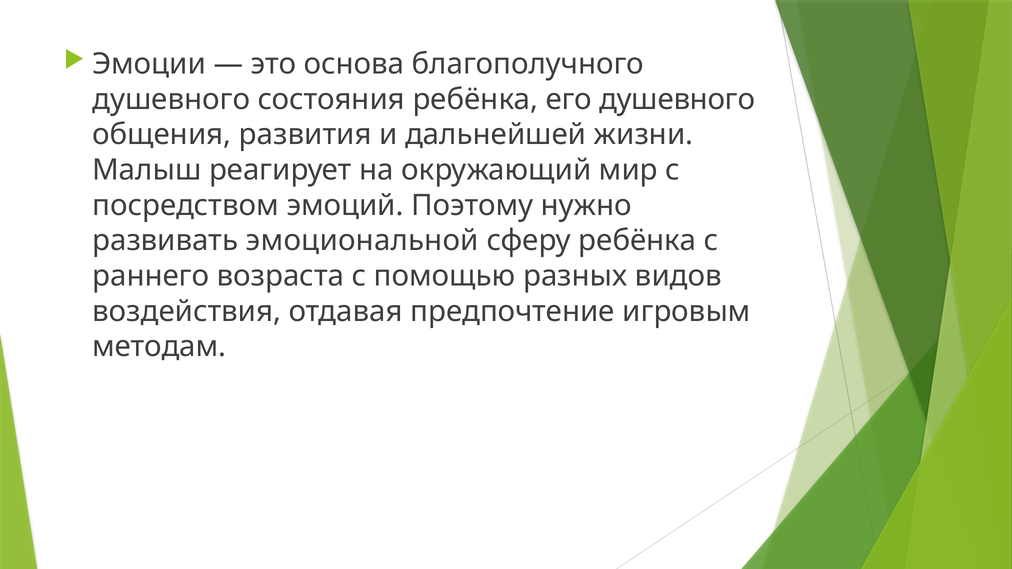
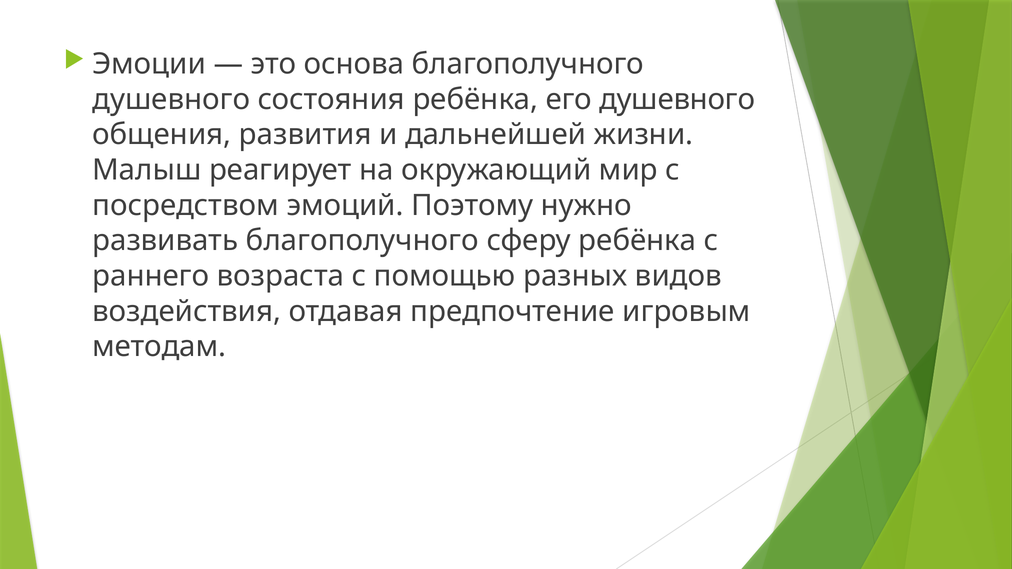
развивать эмоциональной: эмоциональной -> благополучного (362, 241)
